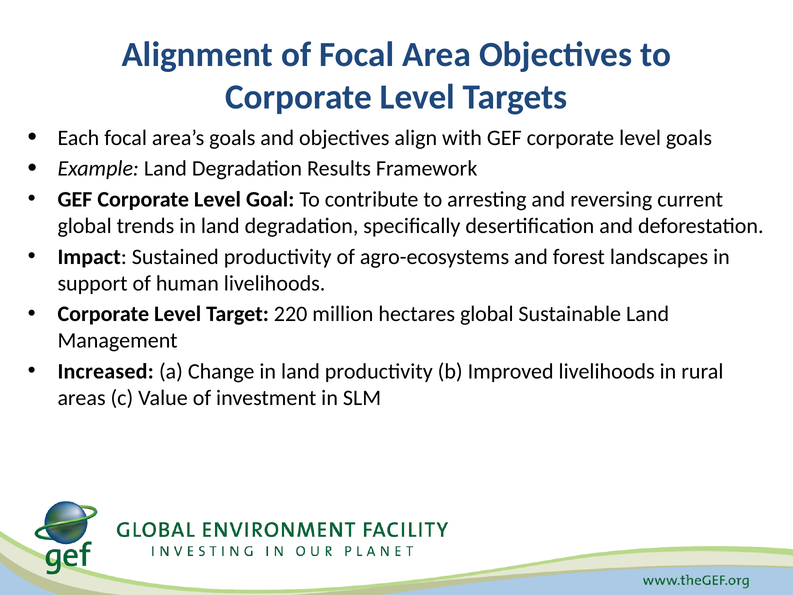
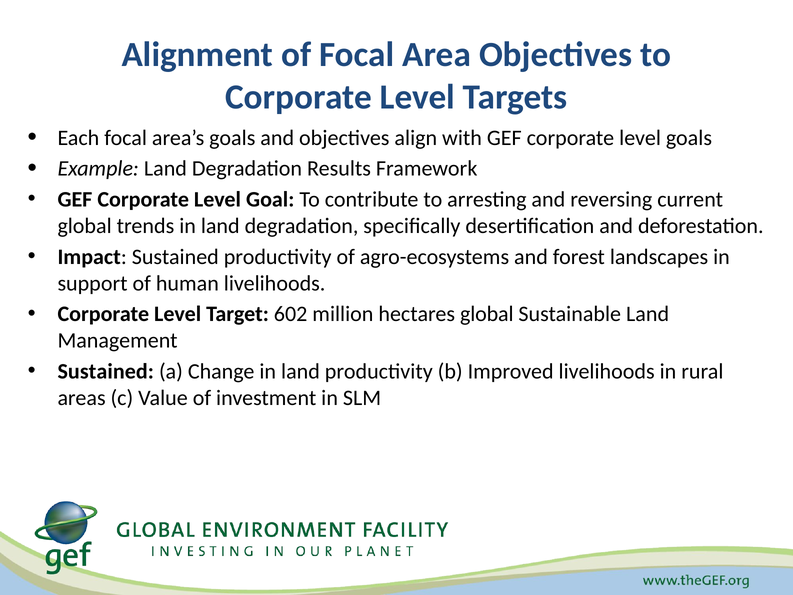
220: 220 -> 602 (291, 314)
Increased: Increased -> Sustained (106, 371)
